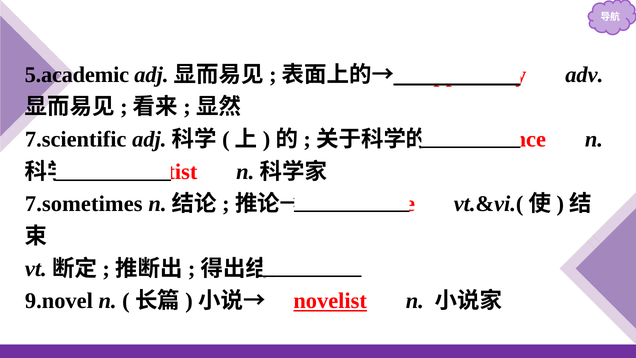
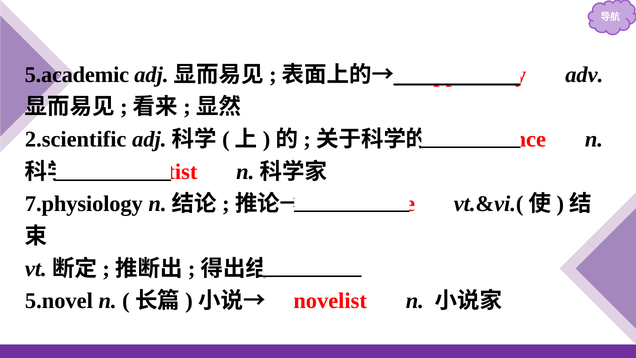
7.scientific: 7.scientific -> 2.scientific (76, 139)
7.sometimes: 7.sometimes -> 7.physiology (84, 204)
9.novel: 9.novel -> 5.novel (59, 301)
novelist underline: present -> none (330, 301)
